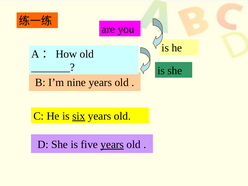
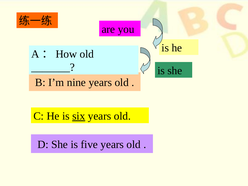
years underline: present -> none (112, 144)
